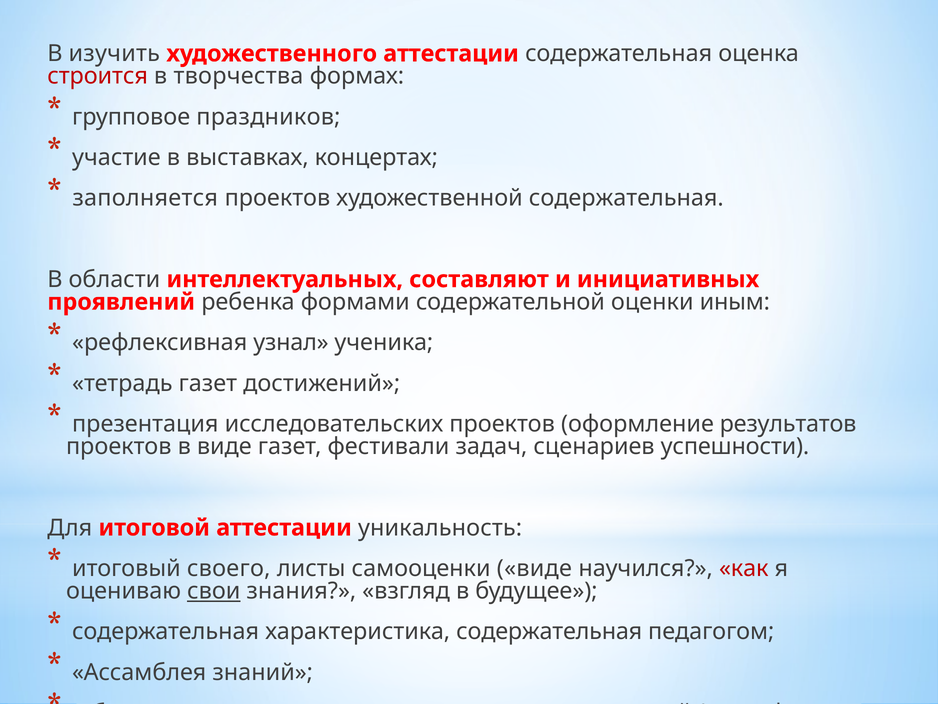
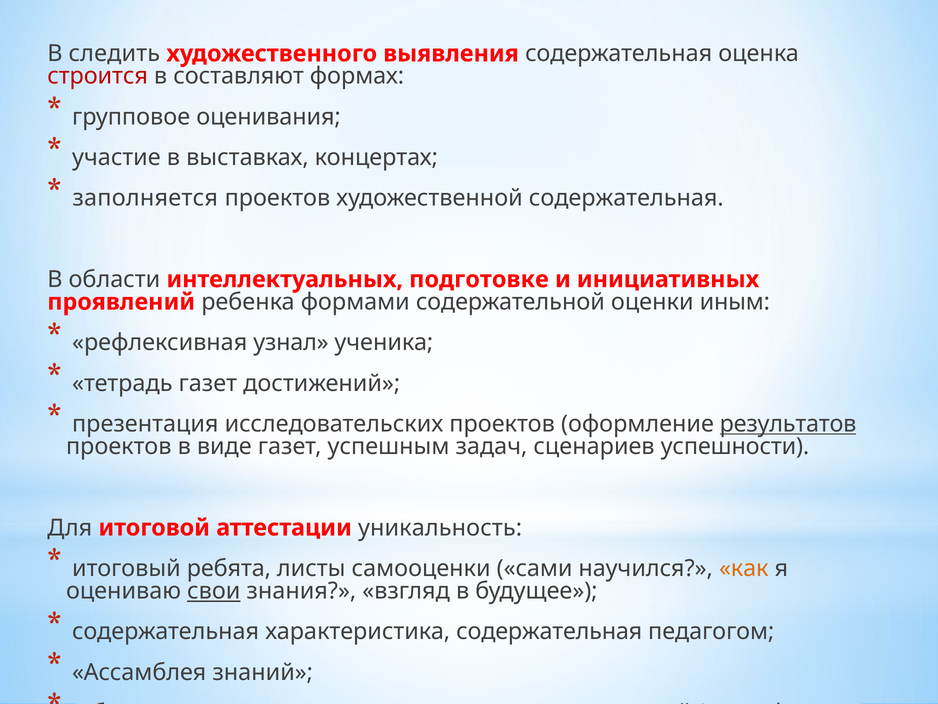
изучить: изучить -> следить (114, 54)
художественного аттестации: аттестации -> выявления (451, 54)
творчества: творчества -> составляют (239, 76)
праздников: праздников -> оценивания (269, 117)
составляют: составляют -> подготовке (479, 279)
результатов underline: none -> present (788, 424)
фестивали: фестивали -> успешным (388, 446)
своего: своего -> ребята (229, 568)
самооценки виде: виде -> сами (535, 568)
как colour: red -> orange (744, 568)
